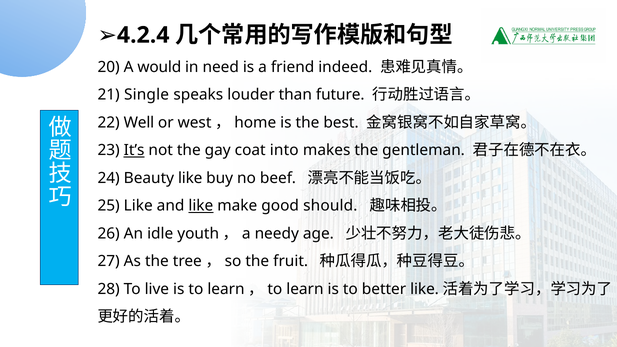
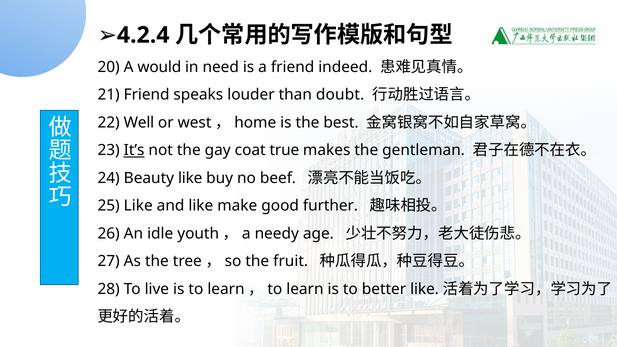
21 Single: Single -> Friend (147, 95)
future: future -> doubt (340, 95)
into: into -> true (284, 150)
like underline: present -> none (201, 206)
should: should -> further (330, 206)
